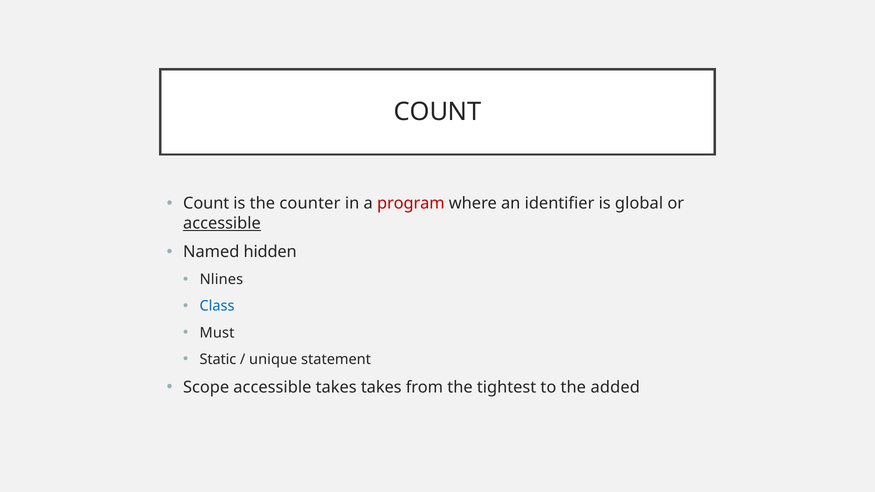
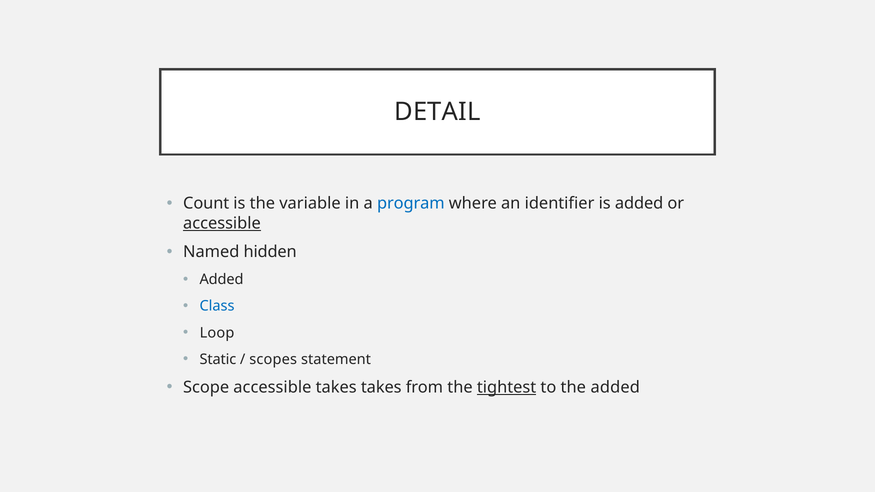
COUNT: COUNT -> DETAIL (437, 112)
counter: counter -> variable (310, 204)
program colour: red -> blue (411, 204)
is global: global -> added (639, 204)
Nlines: Nlines -> Added (222, 280)
Must: Must -> Loop (217, 333)
unique: unique -> scopes (273, 360)
tightest underline: none -> present (507, 387)
